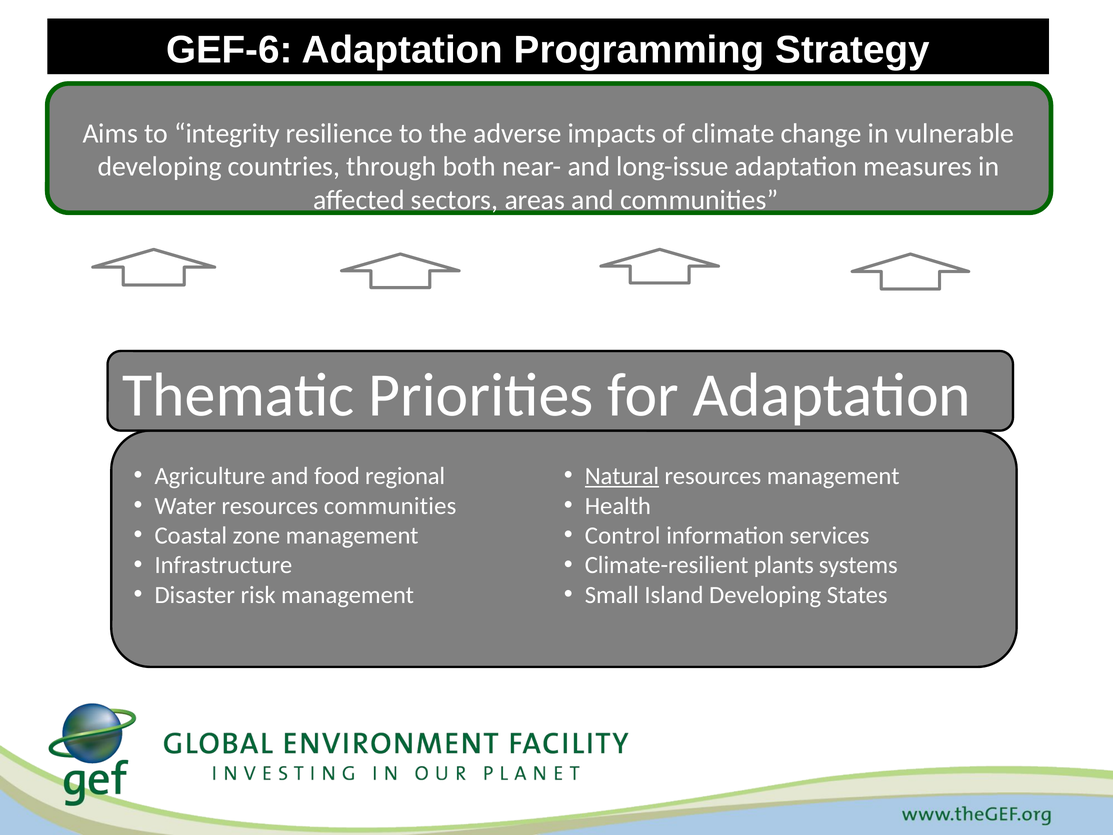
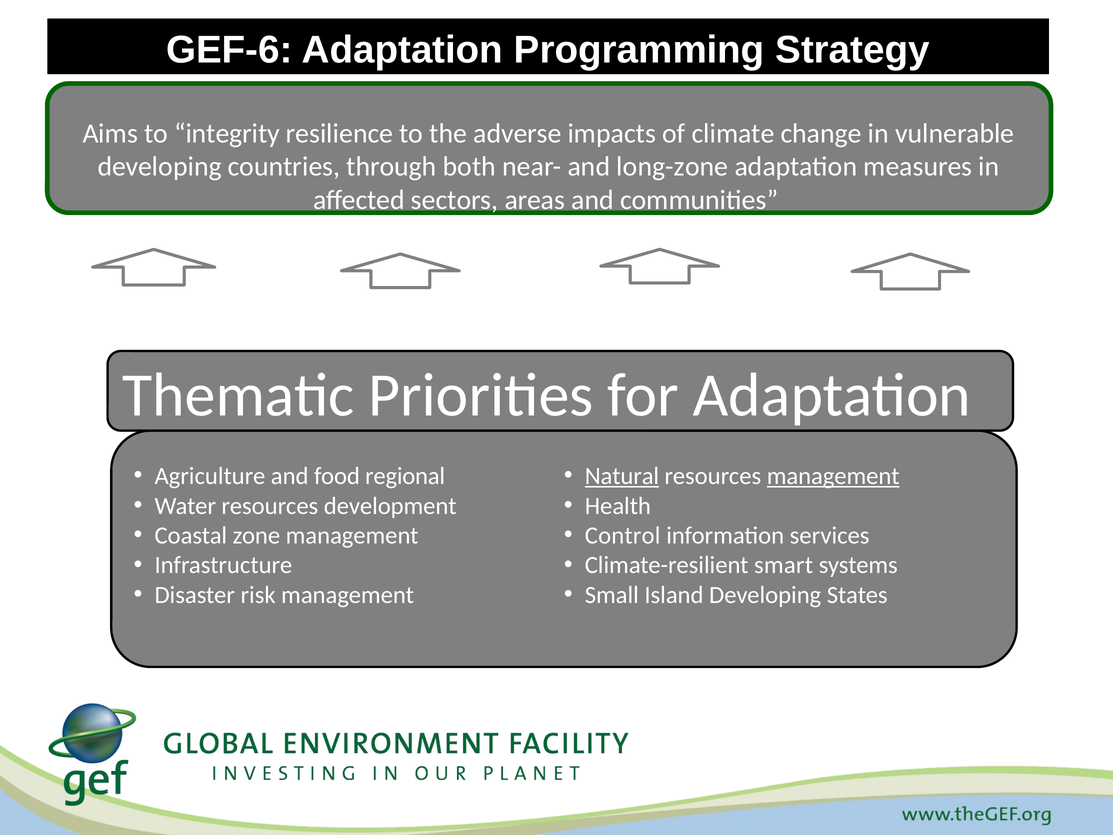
long-issue: long-issue -> long-zone (672, 167)
management underline: none -> present (833, 476)
resources communities: communities -> development (390, 506)
plants: plants -> smart (784, 565)
